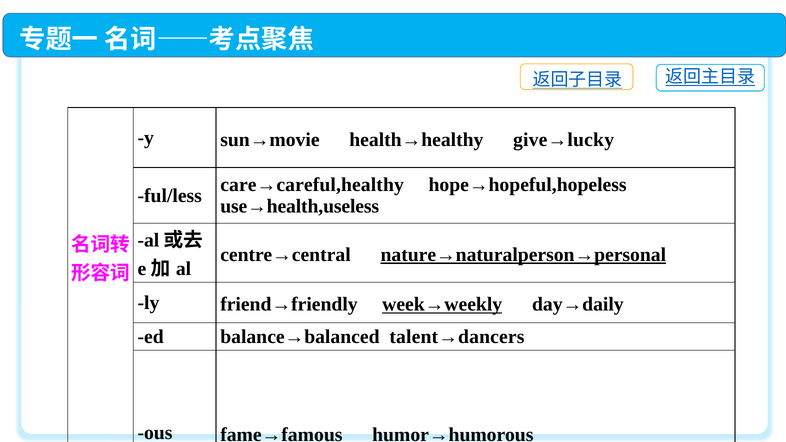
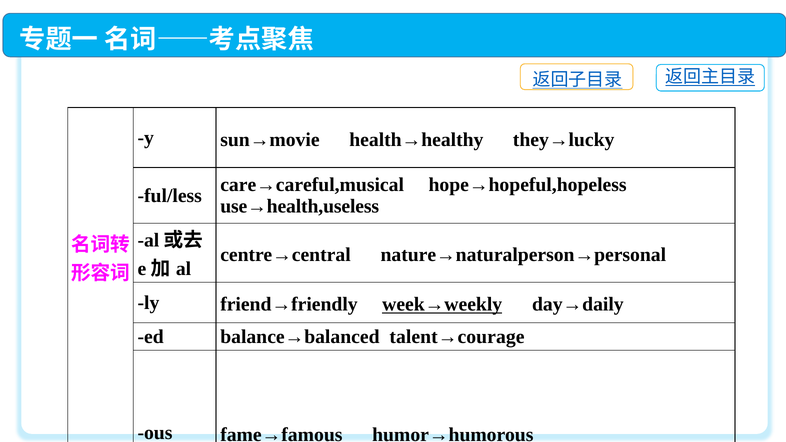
give→lucky: give→lucky -> they→lucky (564, 140)
care→careful,healthy: care→careful,healthy -> care→careful,musical (312, 185)
nature→naturalperson→personal underline: present -> none (523, 255)
talent→dancers: talent→dancers -> talent→courage (457, 337)
